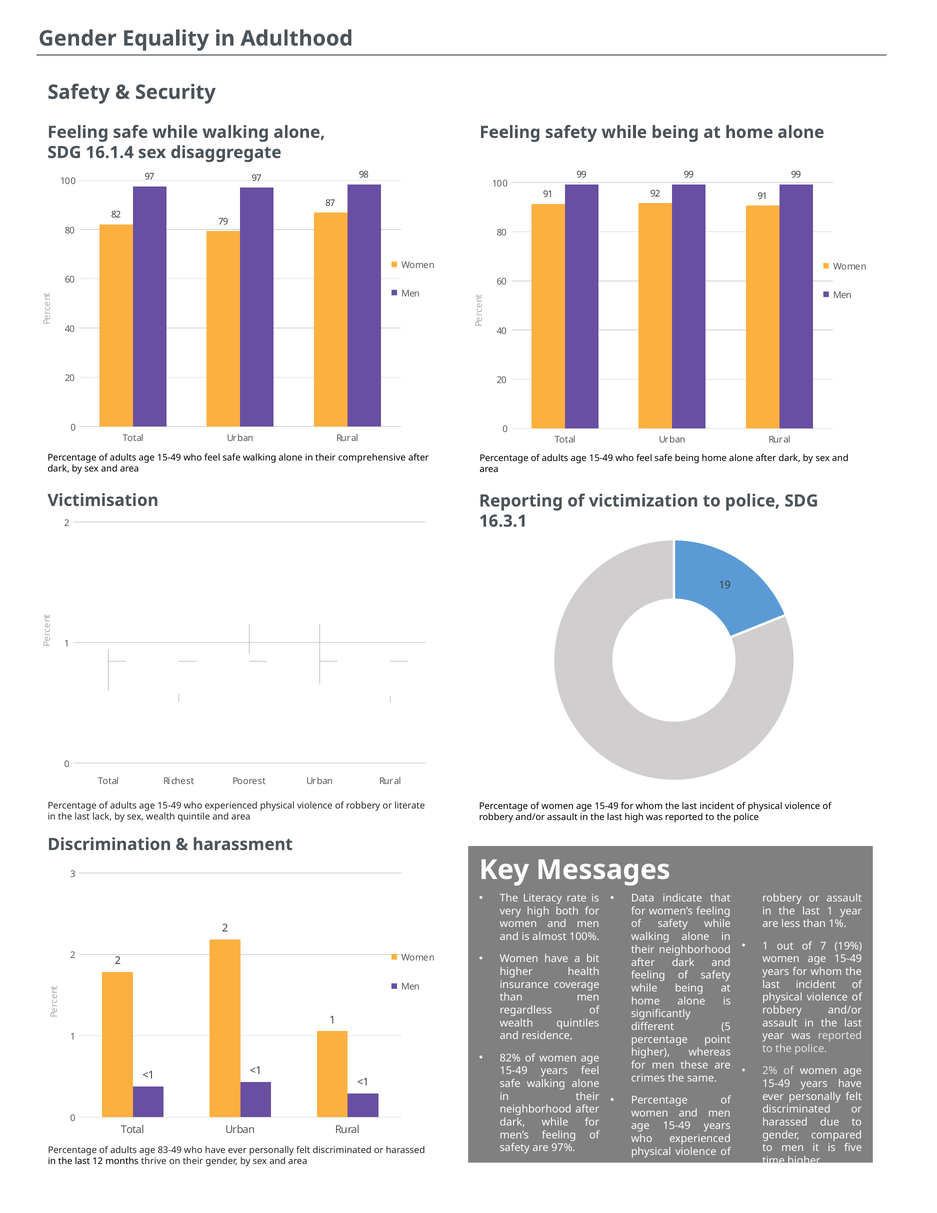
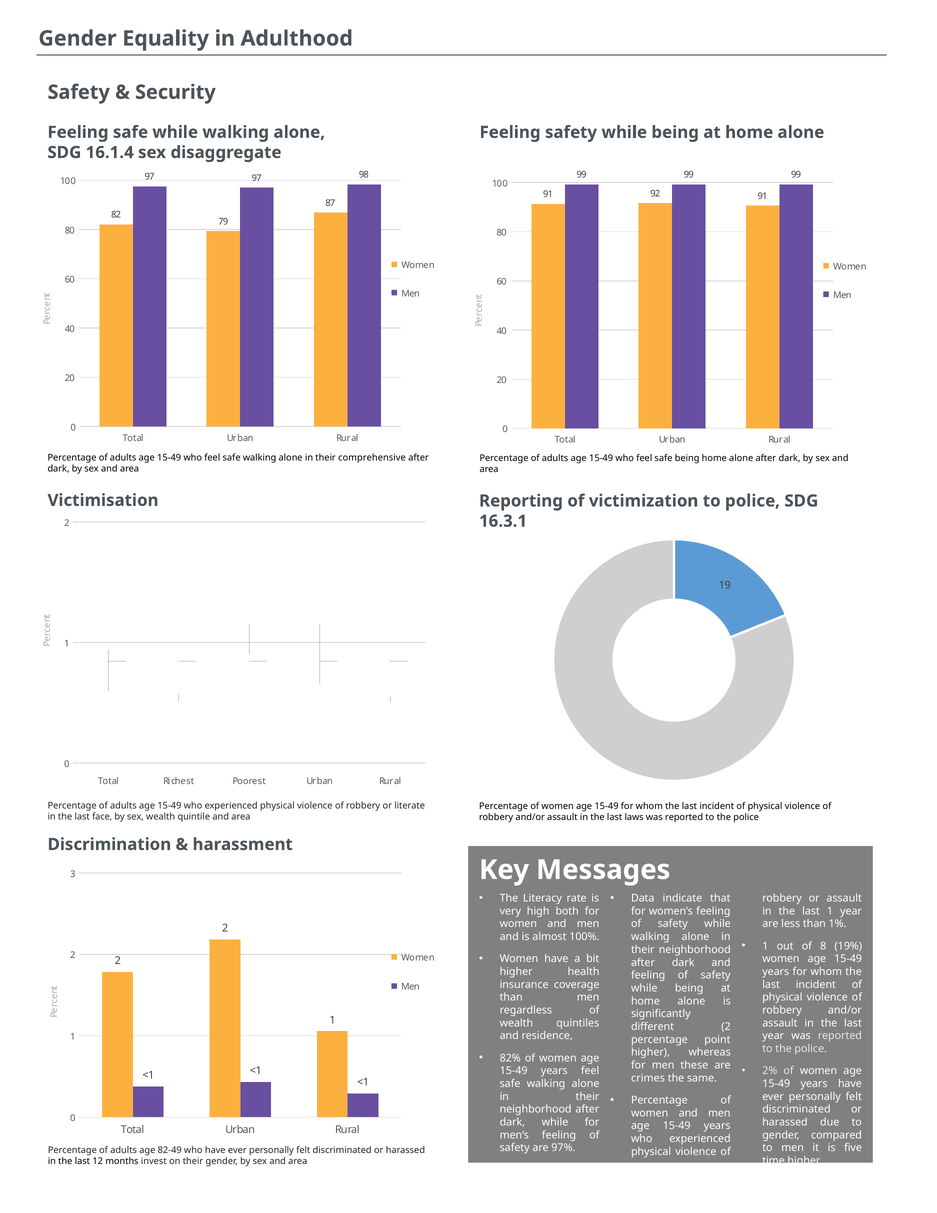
lack: lack -> face (102, 817)
last high: high -> laws (634, 817)
7: 7 -> 8 (823, 946)
different 5: 5 -> 2 (726, 1026)
83-49: 83-49 -> 82-49 (170, 1150)
thrive: thrive -> invest (154, 1161)
